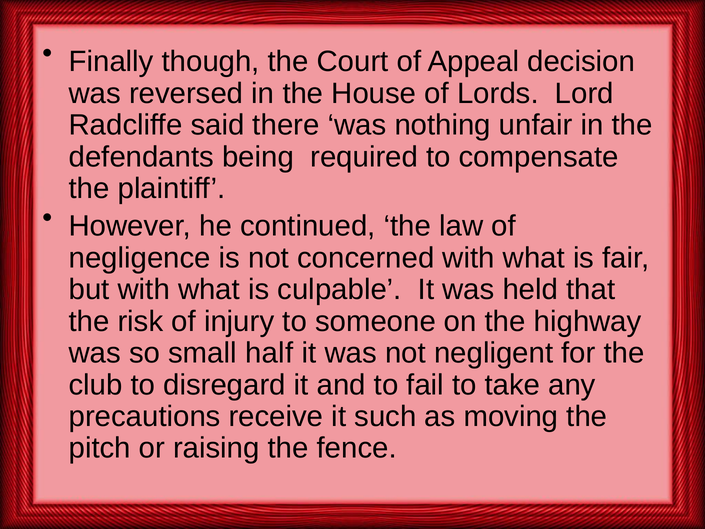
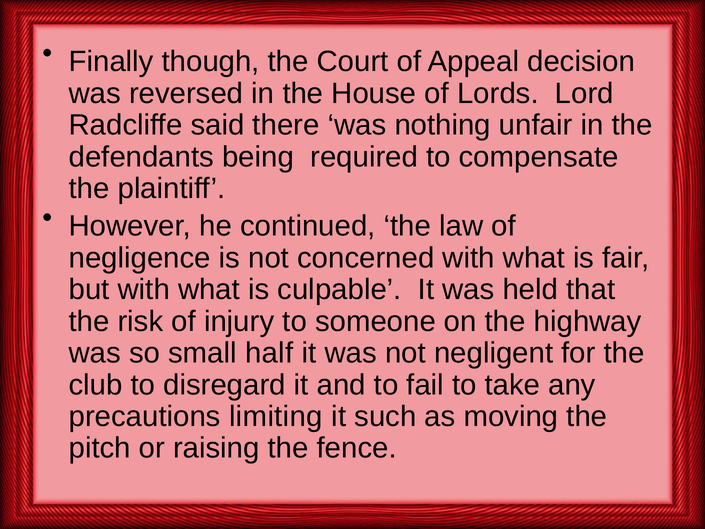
receive: receive -> limiting (276, 416)
